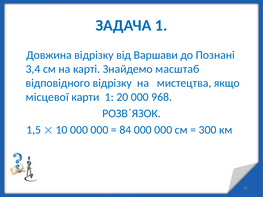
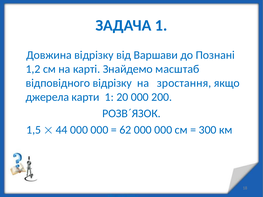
3,4: 3,4 -> 1,2 (33, 69)
мистецтва: мистецтва -> зростання (184, 83)
місцевої: місцевої -> джерела (47, 97)
968: 968 -> 200 (162, 97)
10: 10 -> 44 (62, 130)
84: 84 -> 62 (125, 130)
